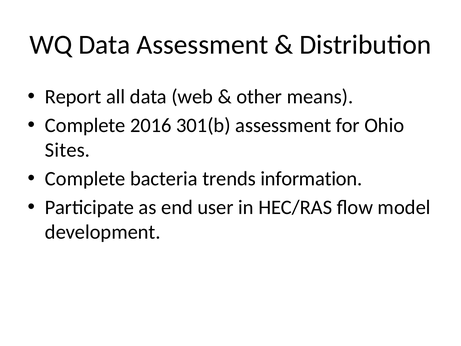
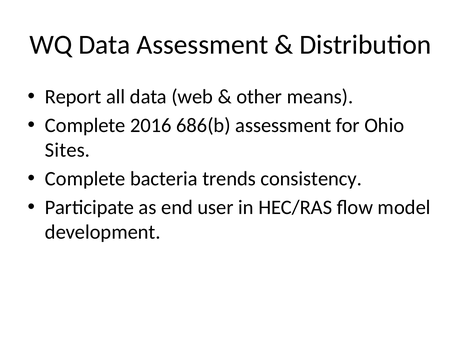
301(b: 301(b -> 686(b (203, 125)
information: information -> consistency (311, 179)
